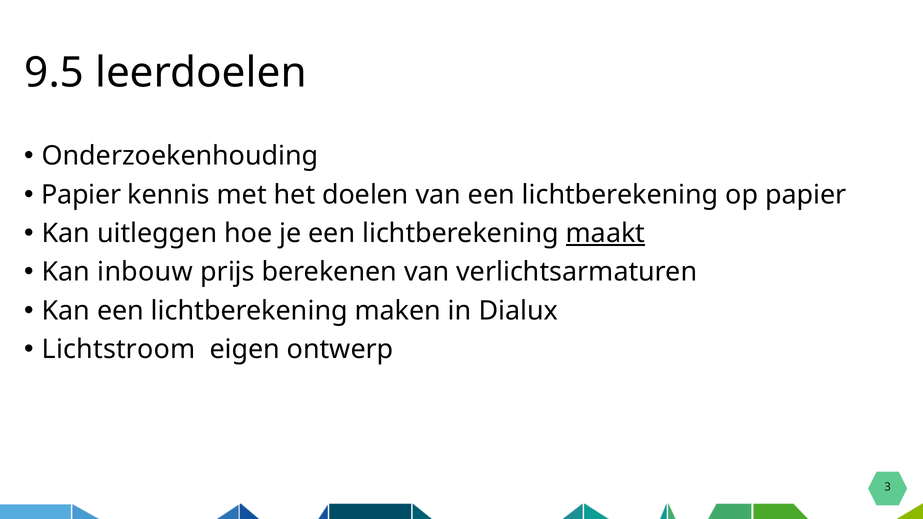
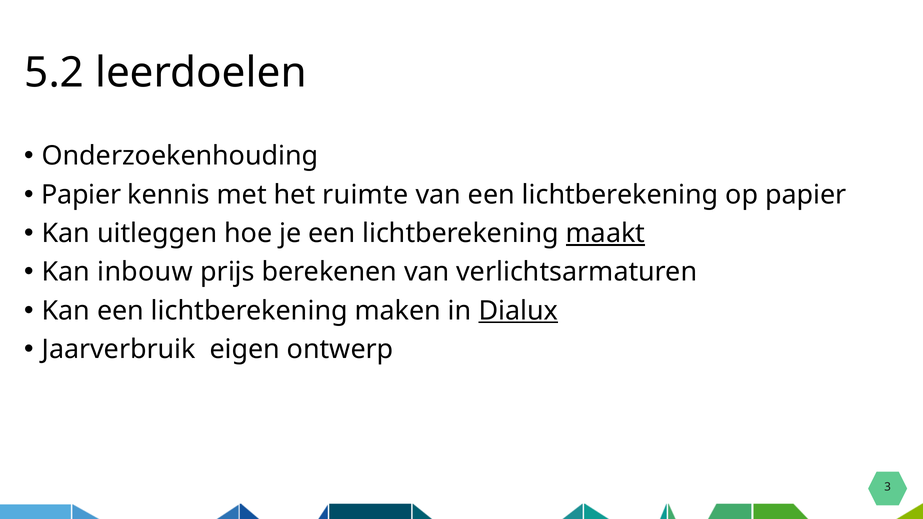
9.5: 9.5 -> 5.2 (54, 73)
doelen: doelen -> ruimte (365, 195)
Dialux underline: none -> present (518, 311)
Lichtstroom: Lichtstroom -> Jaarverbruik (119, 350)
